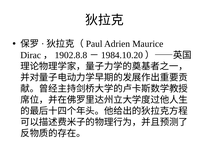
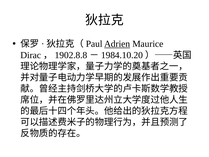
Adrien underline: none -> present (117, 44)
